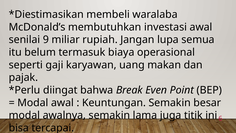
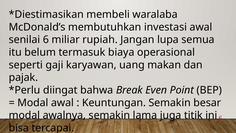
senilai 9: 9 -> 6 (46, 40)
